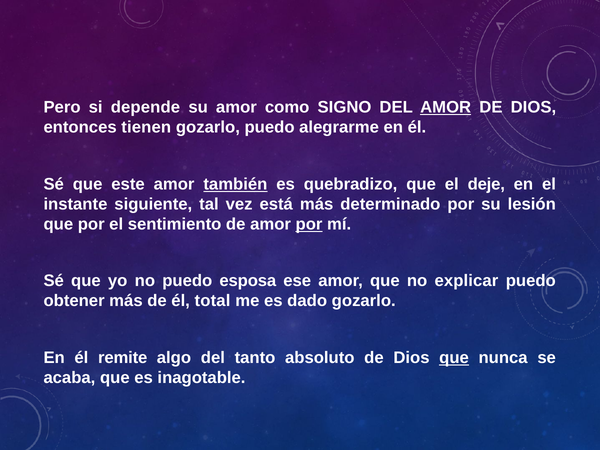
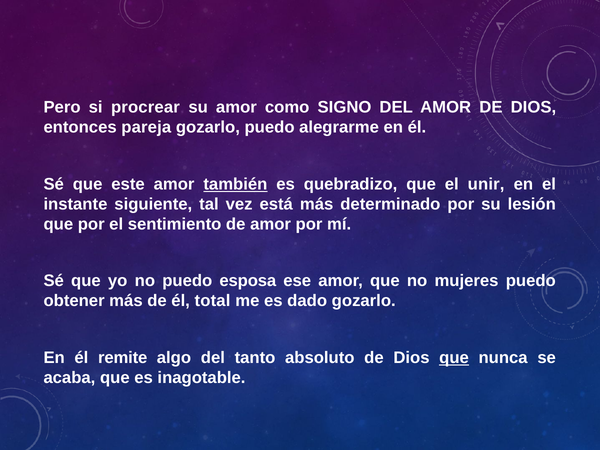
depende: depende -> procrear (145, 107)
AMOR underline: present -> none (446, 107)
tienen: tienen -> pareja (146, 127)
deje: deje -> unir (486, 184)
por underline: present -> none (309, 224)
explicar: explicar -> mujeres (467, 281)
